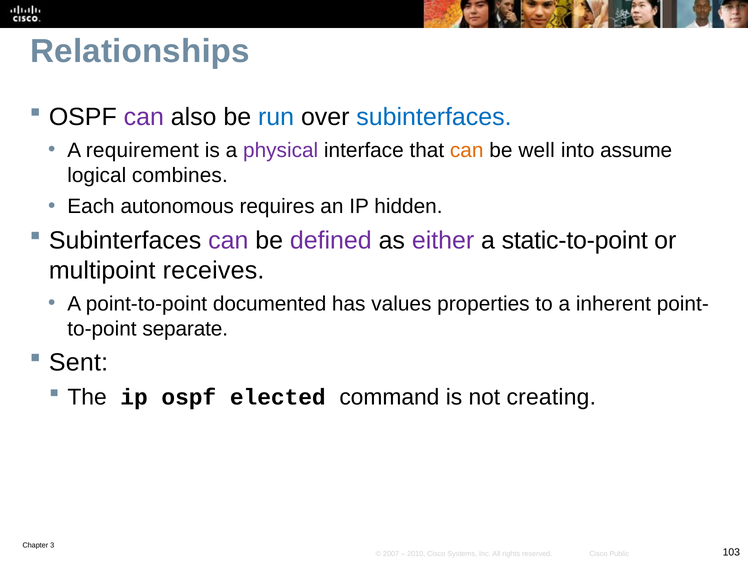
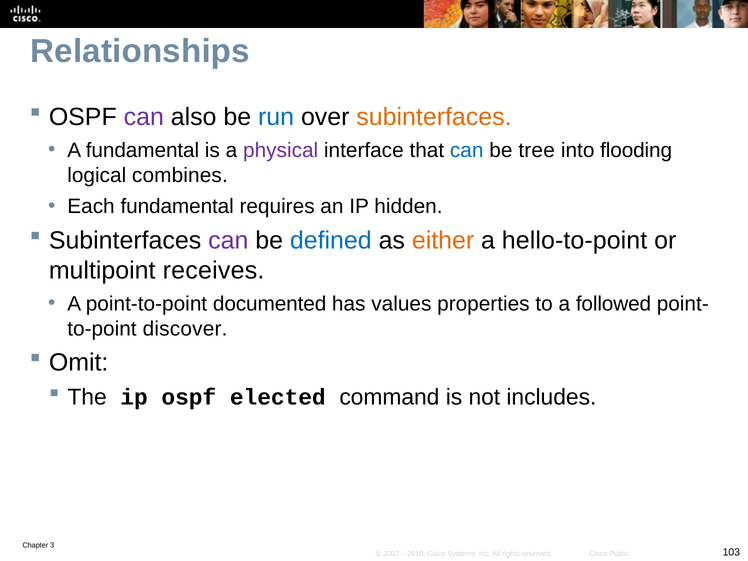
subinterfaces colour: blue -> orange (434, 117)
A requirement: requirement -> fundamental (143, 150)
can colour: orange -> blue (467, 150)
well: well -> tree (537, 150)
assume: assume -> flooding (636, 150)
Each autonomous: autonomous -> fundamental (177, 206)
defined colour: purple -> blue (331, 240)
either colour: purple -> orange (443, 240)
static-to-point: static-to-point -> hello-to-point (575, 240)
inherent: inherent -> followed (614, 304)
separate: separate -> discover (185, 329)
Sent: Sent -> Omit (79, 363)
creating: creating -> includes (551, 397)
